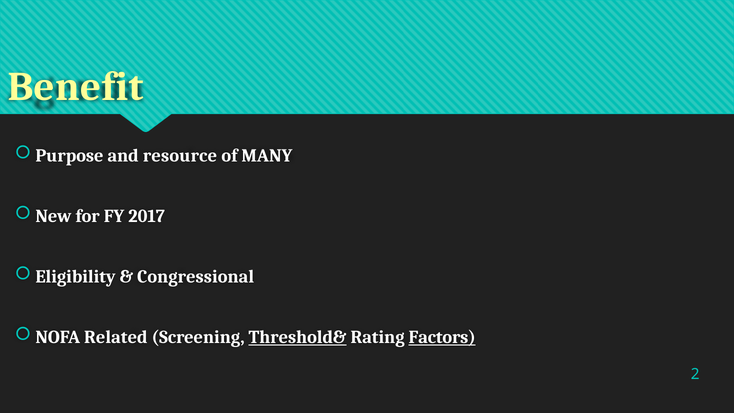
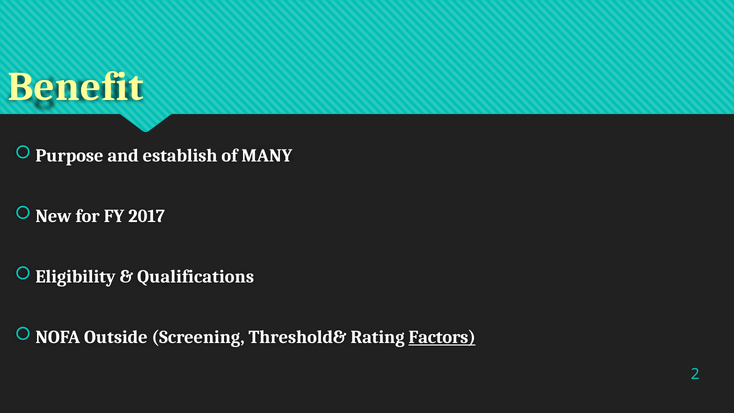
resource: resource -> establish (180, 155)
Congressional: Congressional -> Qualifications (196, 277)
Related: Related -> Outside (116, 337)
Threshold& underline: present -> none (298, 337)
